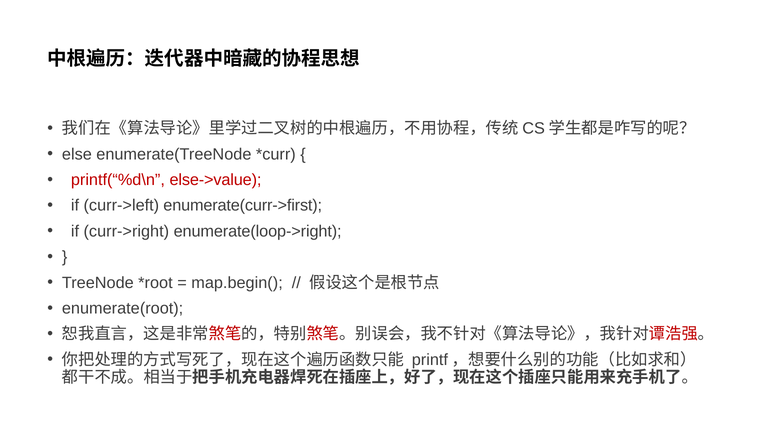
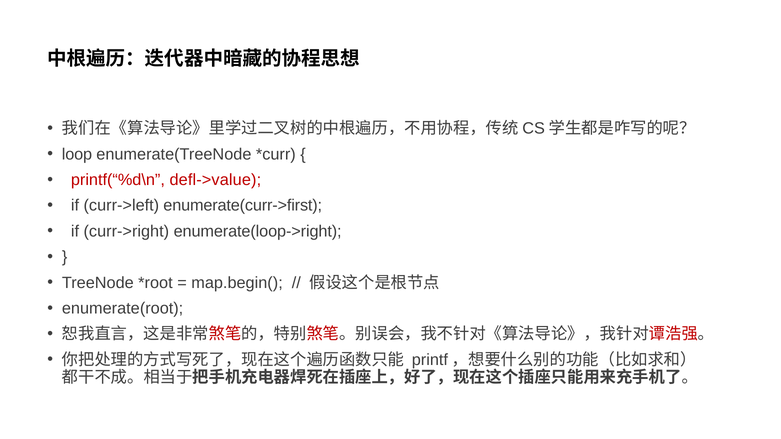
else: else -> loop (77, 154)
else->value: else->value -> defl->value (215, 180)
